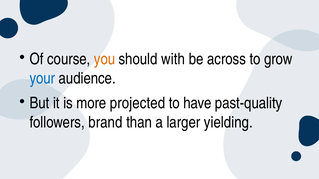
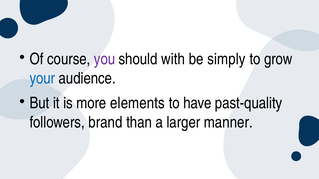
you colour: orange -> purple (105, 59)
across: across -> simply (226, 59)
projected: projected -> elements (137, 103)
yielding: yielding -> manner (228, 123)
